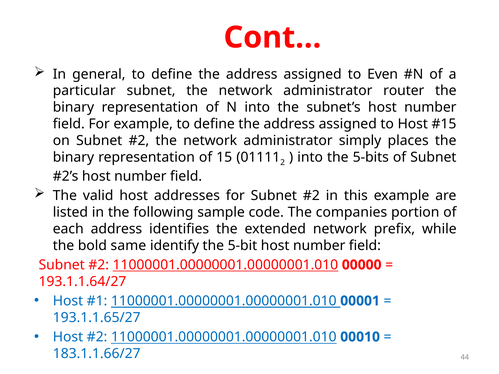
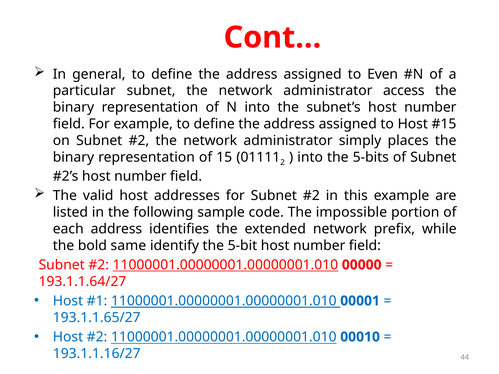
router: router -> access (404, 91)
companies: companies -> impossible (351, 212)
183.1.1.66/27: 183.1.1.66/27 -> 193.1.1.16/27 (97, 354)
